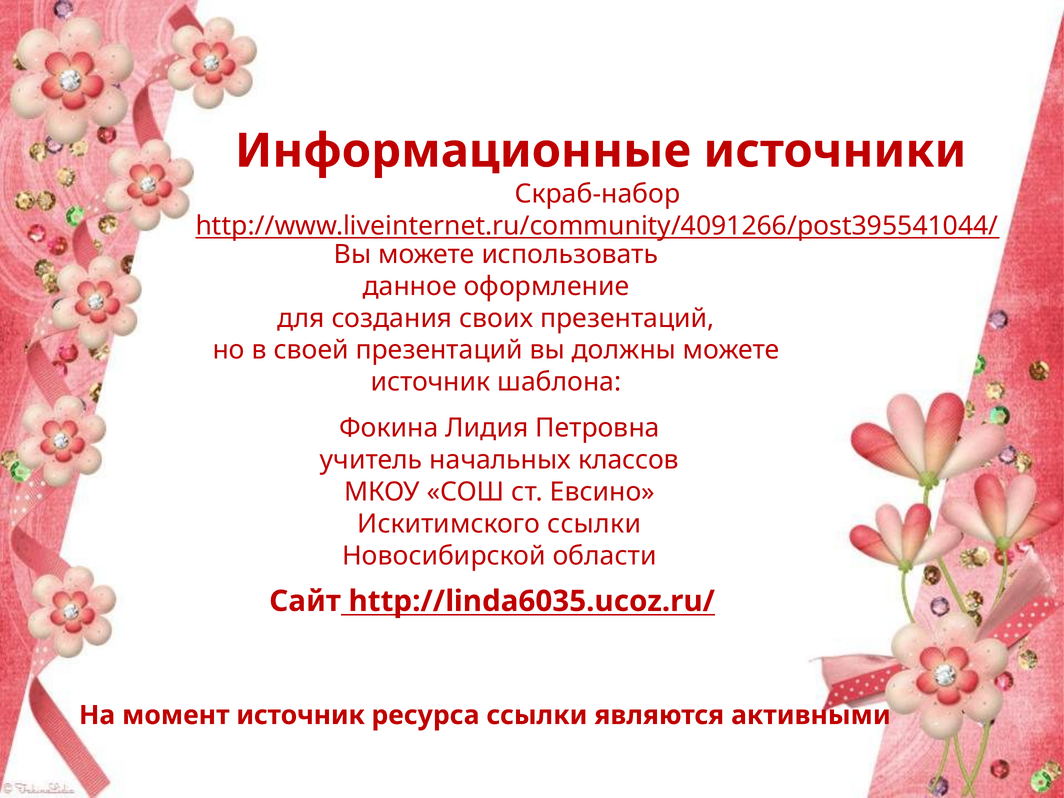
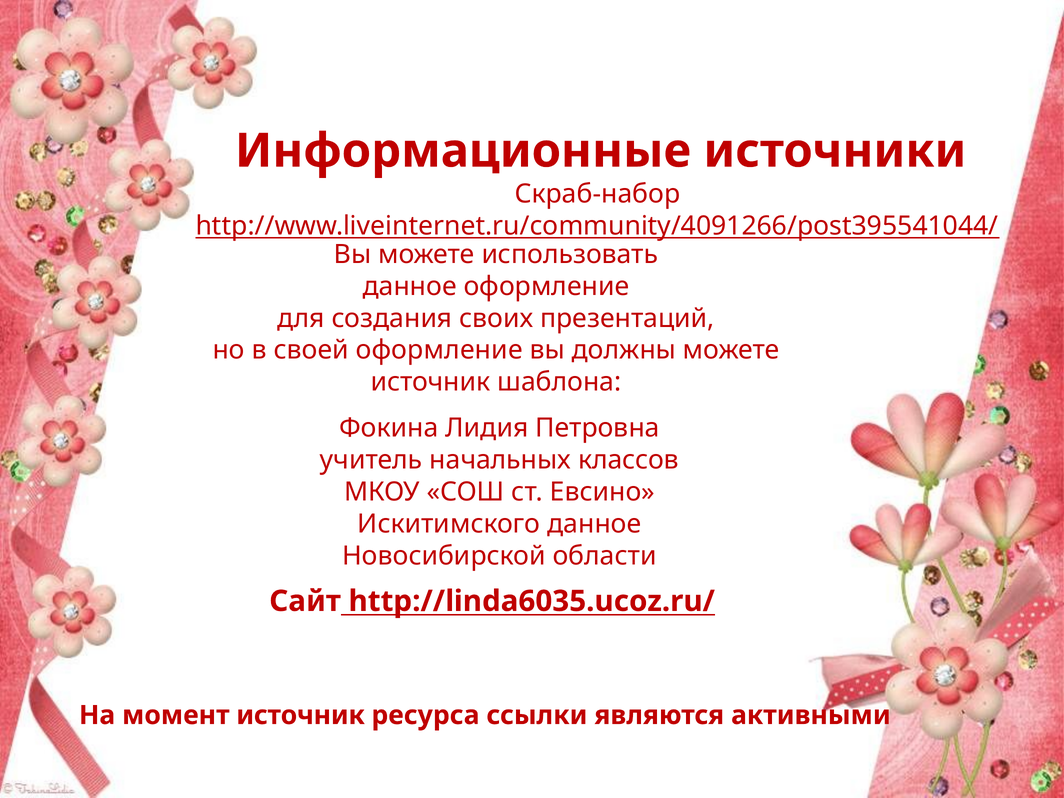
своей презентаций: презентаций -> оформление (439, 350)
Искитимского ссылки: ссылки -> данное (594, 524)
